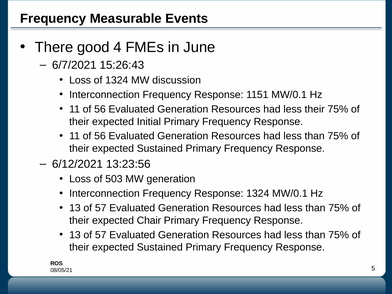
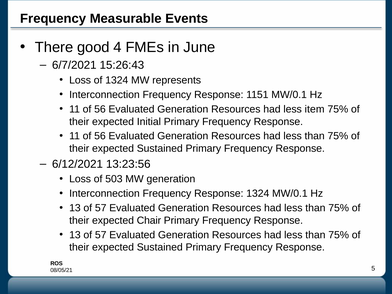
discussion: discussion -> represents (177, 80)
less their: their -> item (315, 109)
